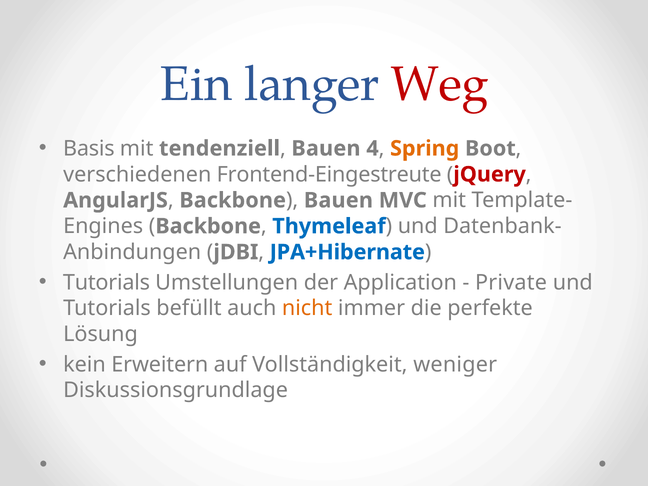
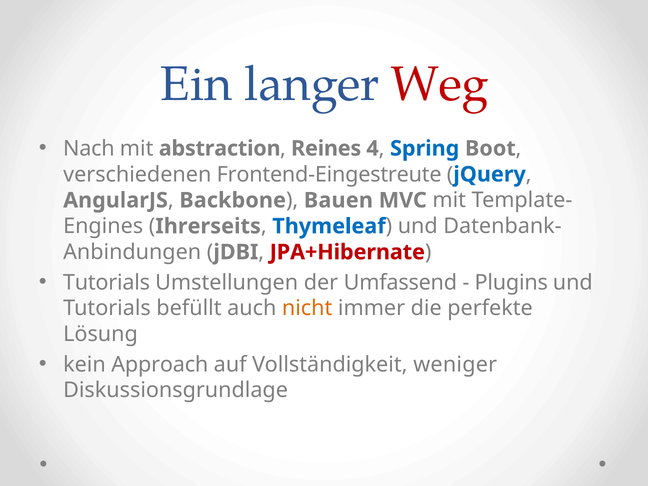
Basis: Basis -> Nach (89, 148)
tendenziell: tendenziell -> abstraction (220, 148)
Bauen: Bauen -> Reines (326, 148)
Spring colour: orange -> blue (425, 148)
jQuery colour: red -> blue (490, 174)
Backbone: Backbone -> Ihrerseits (208, 226)
JPA+Hibernate colour: blue -> red (347, 252)
Application: Application -> Umfassend (400, 282)
Private: Private -> Plugins (511, 282)
Erweitern: Erweitern -> Approach (160, 364)
